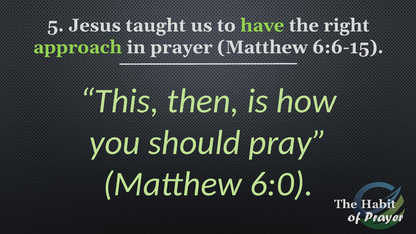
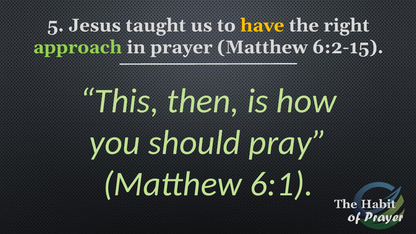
have colour: light green -> yellow (262, 25)
6:6-15: 6:6-15 -> 6:2-15 (348, 47)
6:0: 6:0 -> 6:1 (282, 184)
